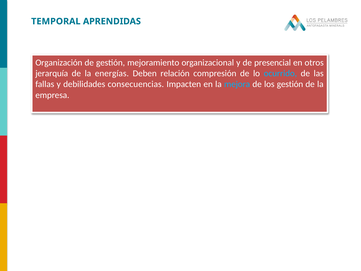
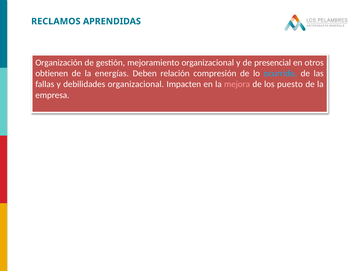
TEMPORAL: TEMPORAL -> RECLAMOS (56, 21)
jerarquía: jerarquía -> obtienen (52, 73)
debilidades consecuencias: consecuencias -> organizacional (136, 84)
mejora colour: light blue -> pink (237, 84)
los gestión: gestión -> puesto (290, 84)
